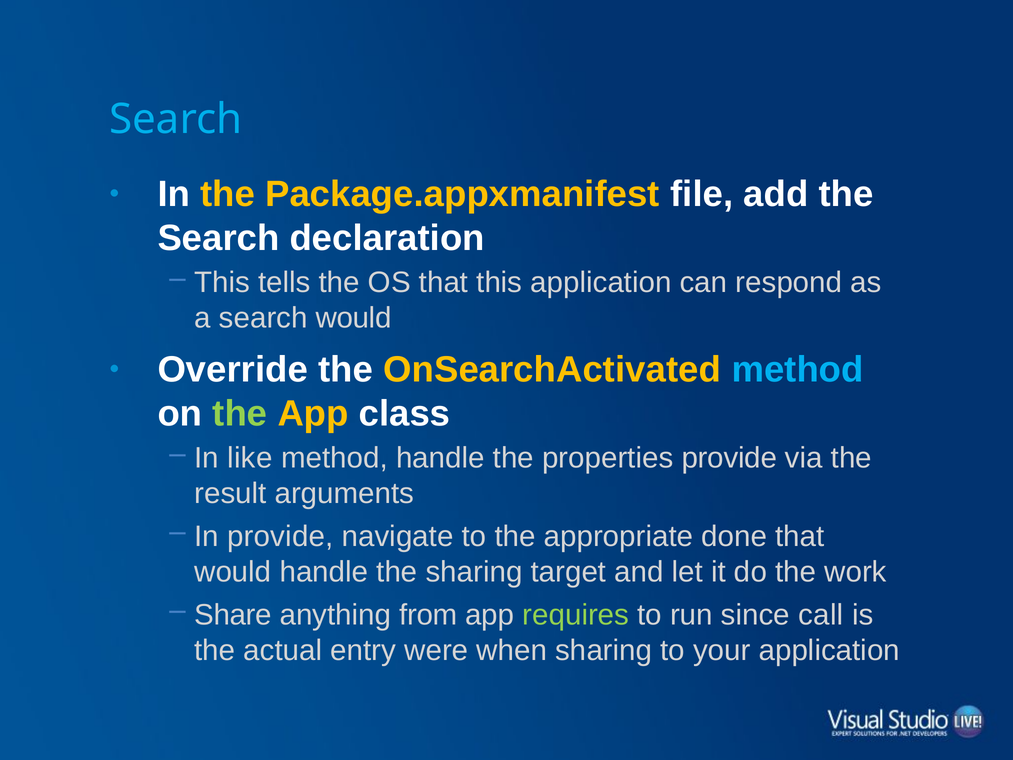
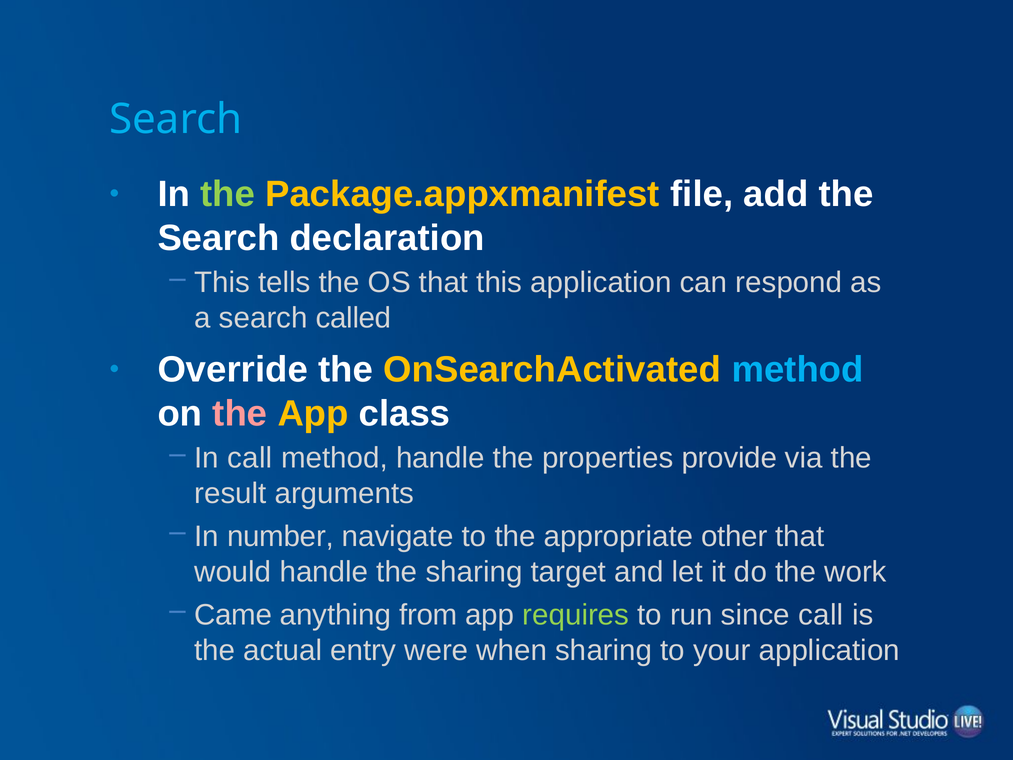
the colour: yellow -> light green (228, 194)
search would: would -> called (354, 318)
the colour: light green -> pink (240, 413)
In like: like -> call (250, 458)
In provide: provide -> number (280, 536)
done: done -> other (734, 536)
Share: Share -> Came (233, 615)
